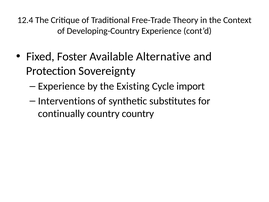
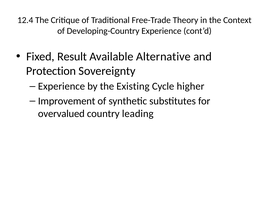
Foster: Foster -> Result (72, 56)
import: import -> higher (191, 86)
Interventions: Interventions -> Improvement (67, 101)
continually: continually -> overvalued (61, 113)
country country: country -> leading (138, 113)
